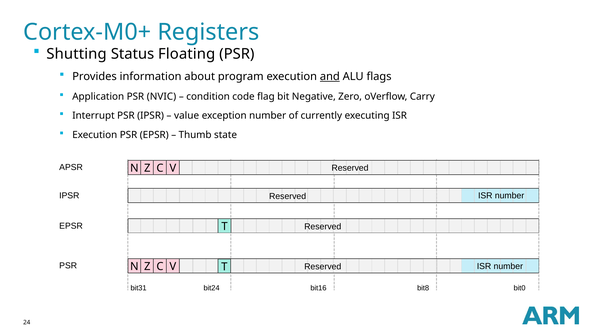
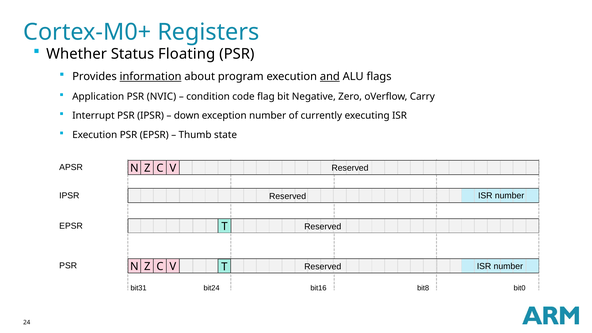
Shutting: Shutting -> Whether (77, 54)
information underline: none -> present (151, 77)
value: value -> down (187, 116)
